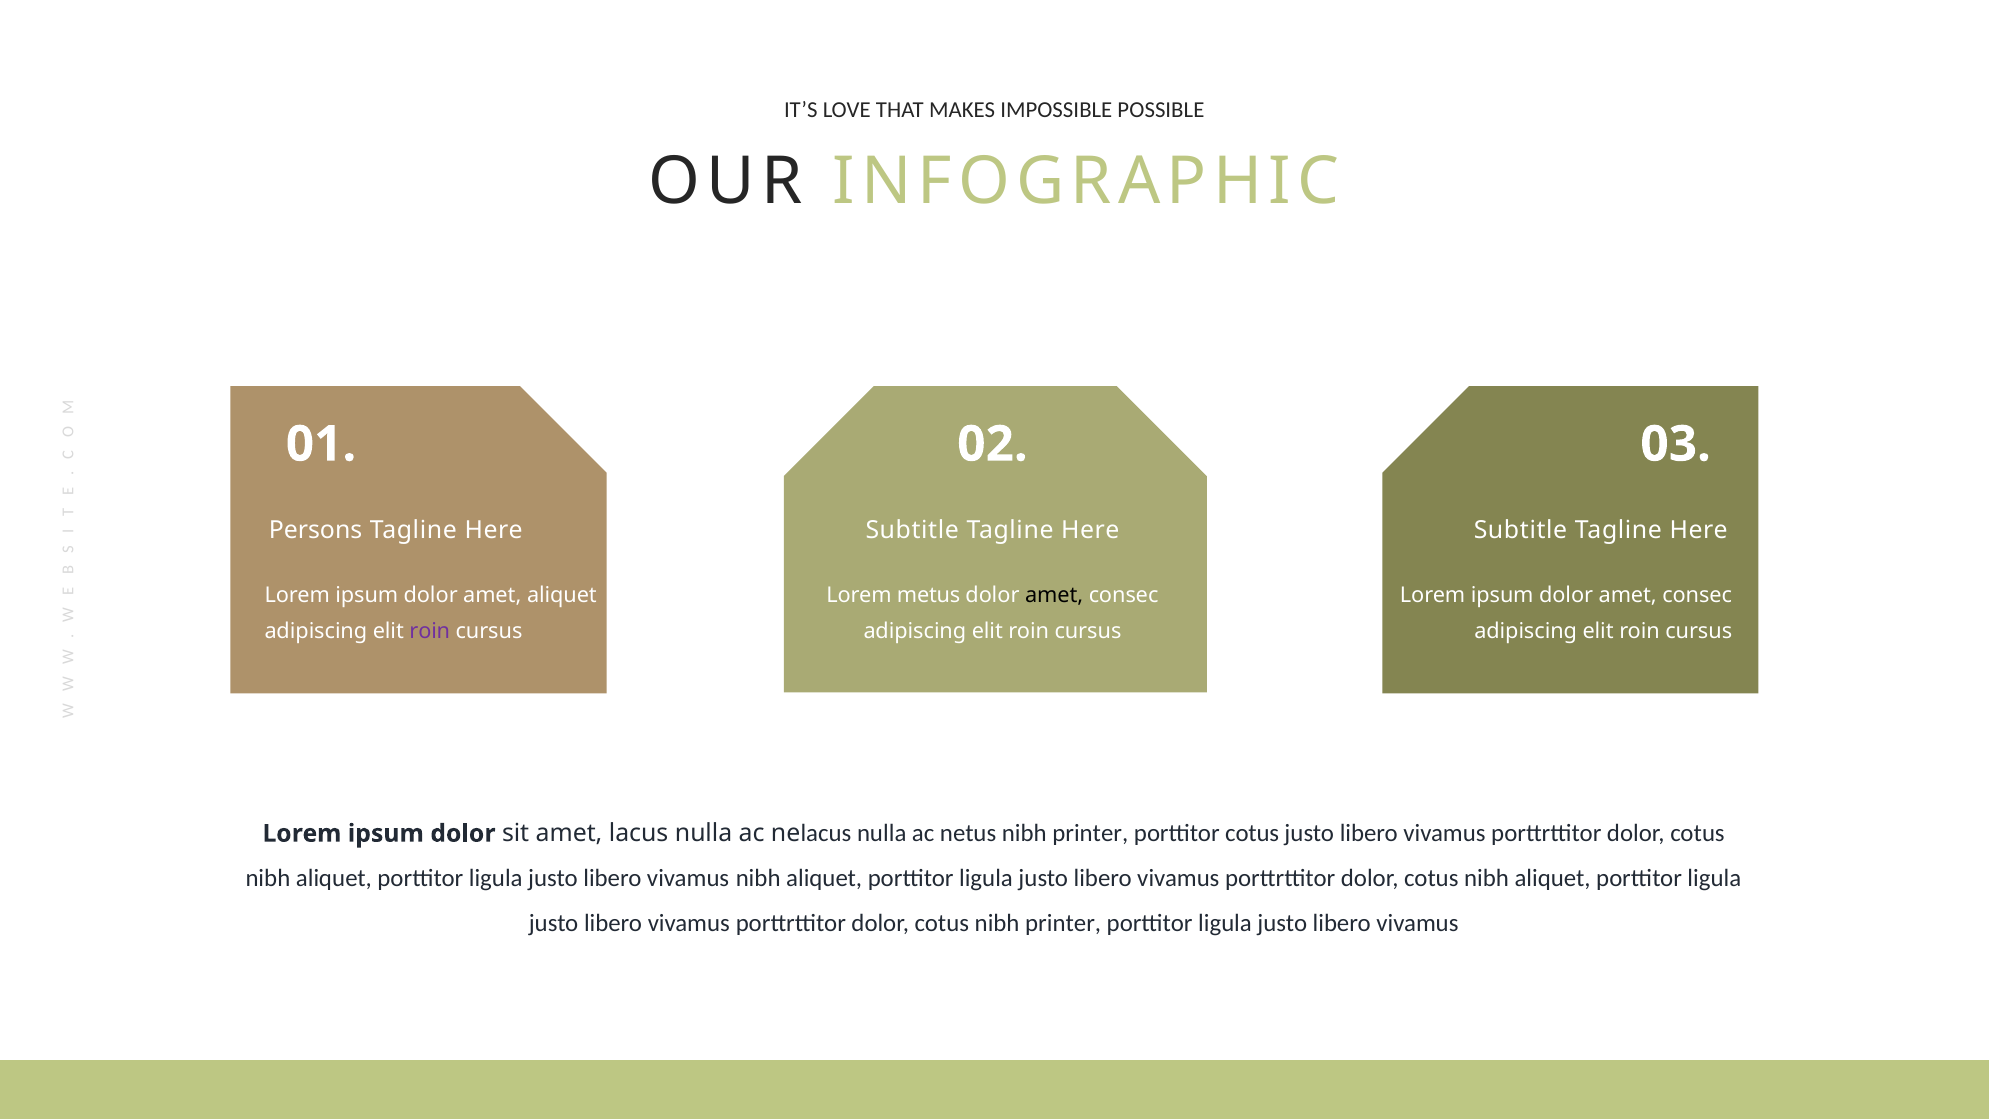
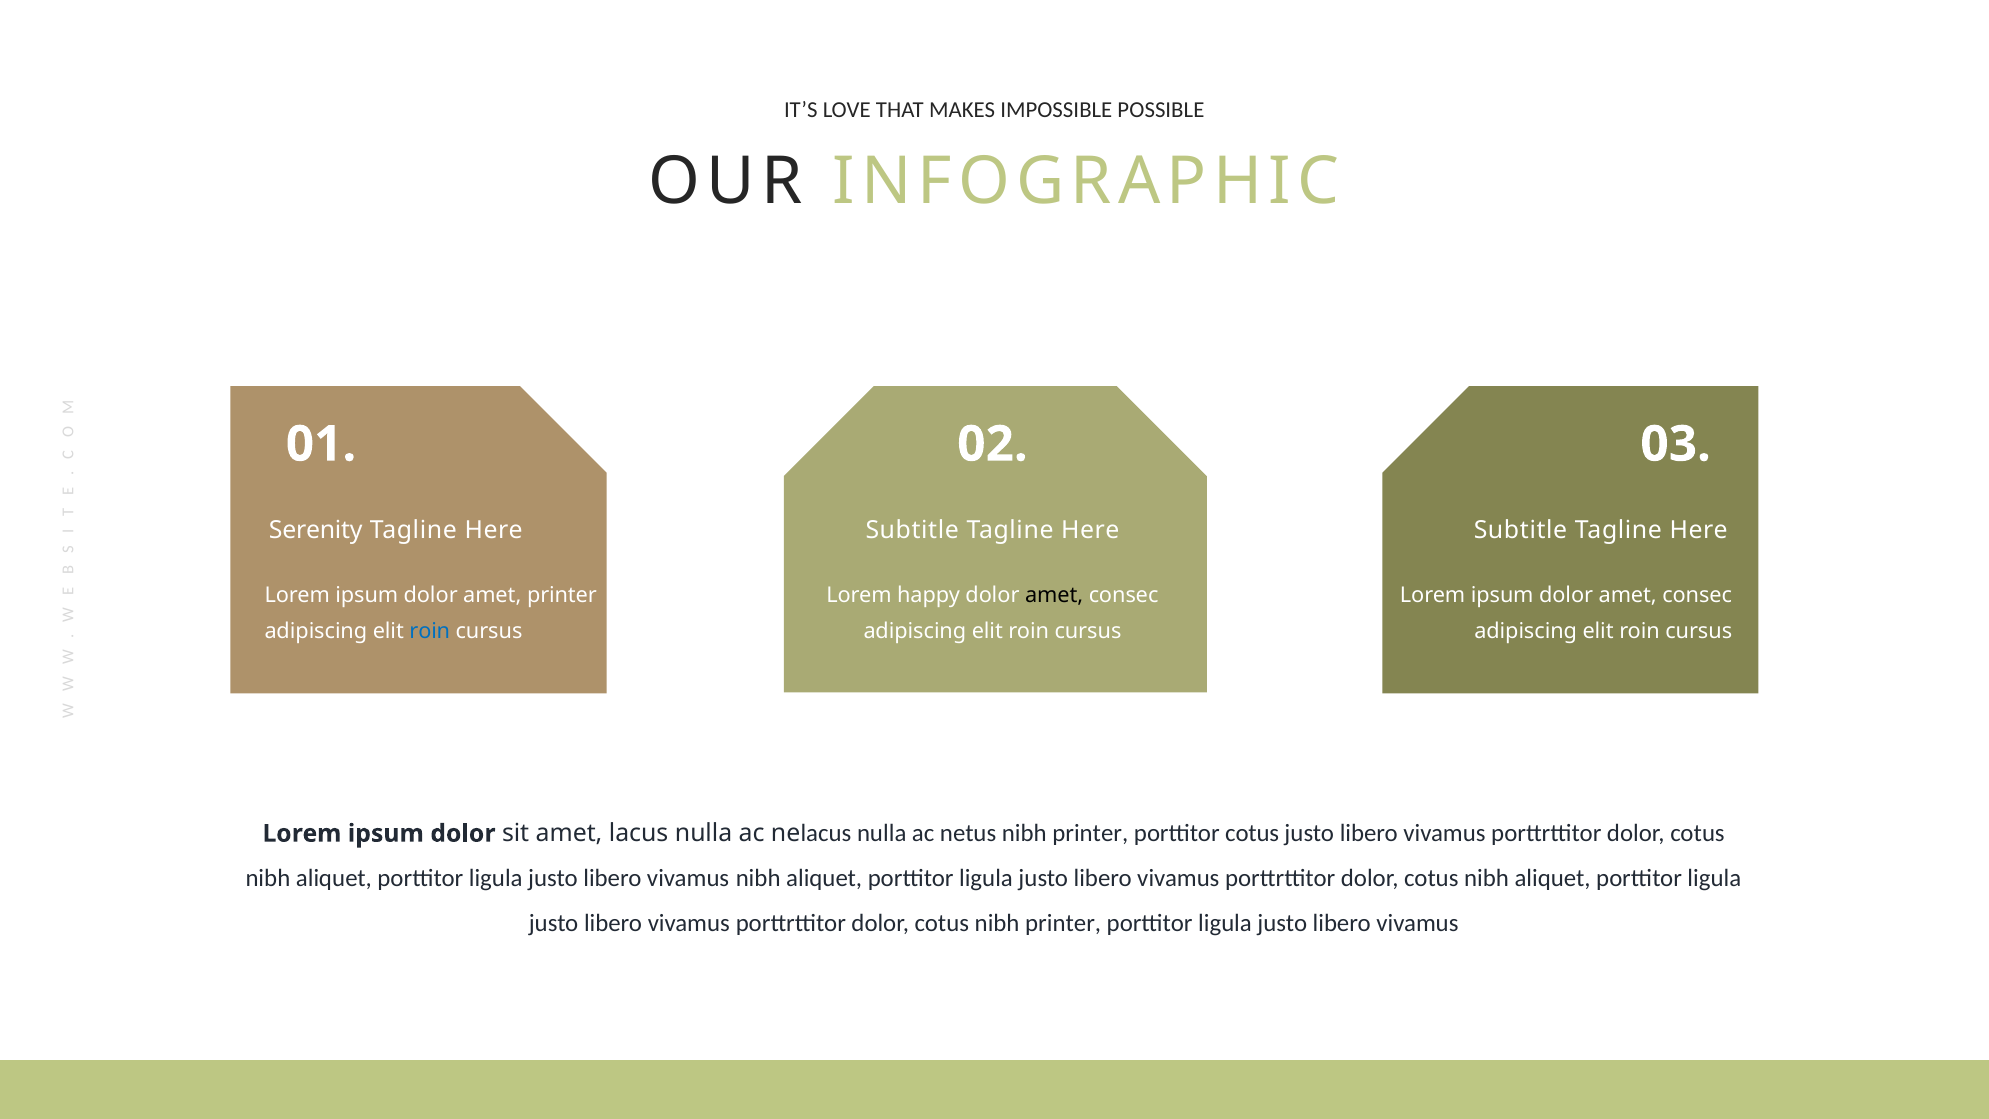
Persons: Persons -> Serenity (316, 530)
amet aliquet: aliquet -> printer (562, 595)
metus: metus -> happy (929, 595)
roin colour: purple -> blue (430, 632)
